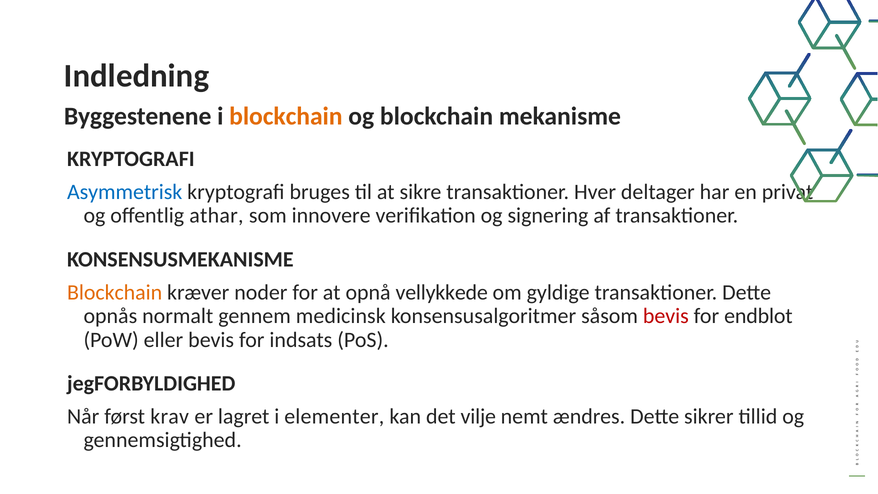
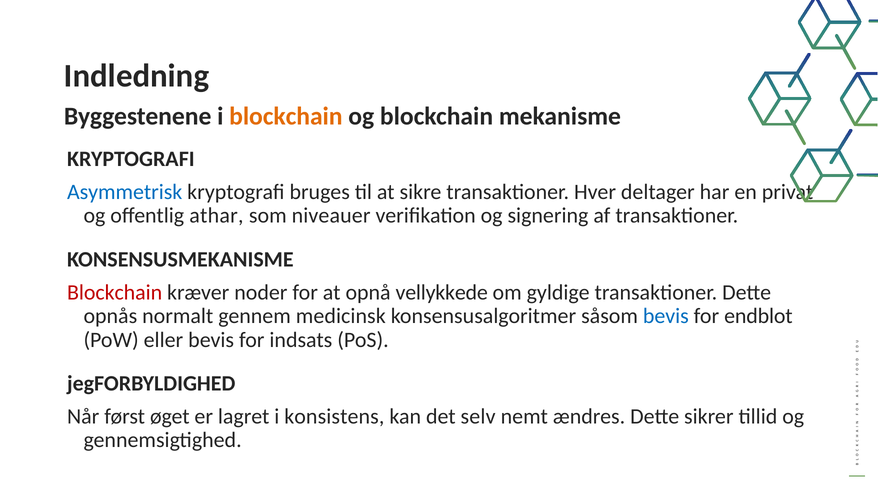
innovere: innovere -> niveauer (331, 216)
Blockchain colour: orange -> red (115, 292)
bevis colour: red -> blue (666, 316)
krav: krav -> øget (170, 416)
elementer: elementer -> konsistens (334, 416)
vilje: vilje -> selv (478, 416)
